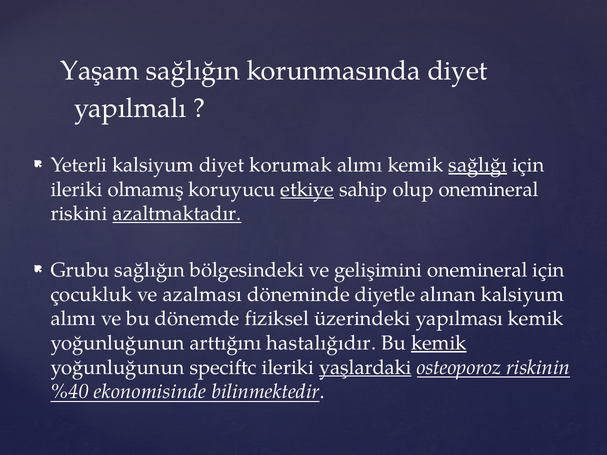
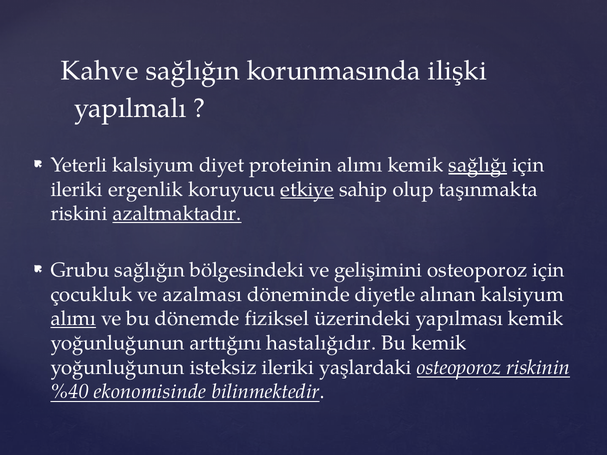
Yaşam: Yaşam -> Kahve (100, 71)
korunmasında diyet: diyet -> ilişki (457, 71)
korumak: korumak -> proteinin (291, 165)
olmamış: olmamış -> ergenlik (145, 189)
olup onemineral: onemineral -> taşınmakta (488, 189)
gelişimini onemineral: onemineral -> osteoporoz (477, 270)
alımı underline: none -> present (73, 319)
kemik underline: present -> none (439, 343)
speciftc: speciftc -> isteksiz (223, 368)
yaşlardaki underline: present -> none (365, 368)
